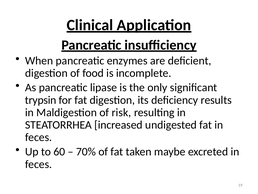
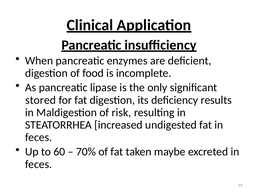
trypsin: trypsin -> stored (41, 100)
